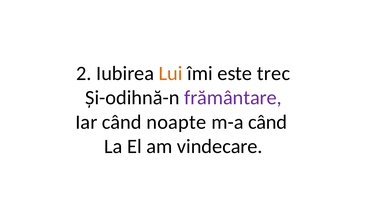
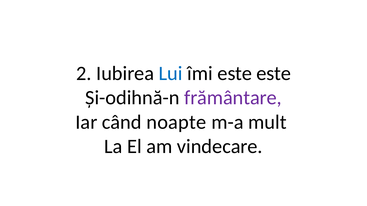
Lui colour: orange -> blue (171, 73)
este trec: trec -> este (274, 73)
m-a când: când -> mult (267, 122)
